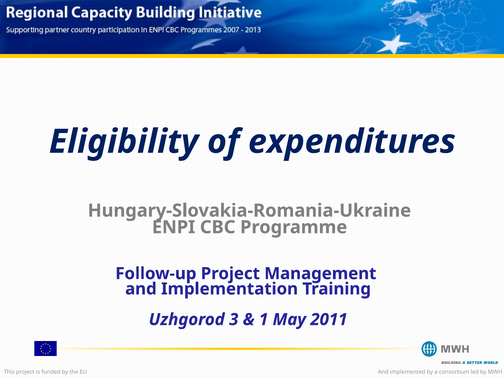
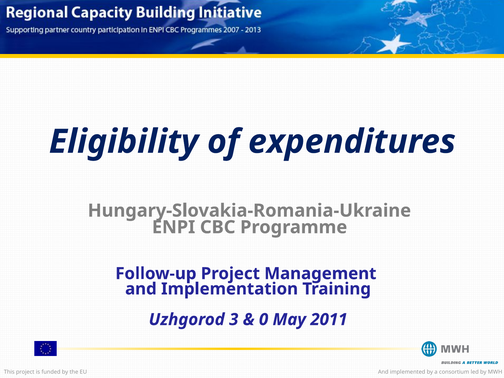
1: 1 -> 0 (264, 320)
